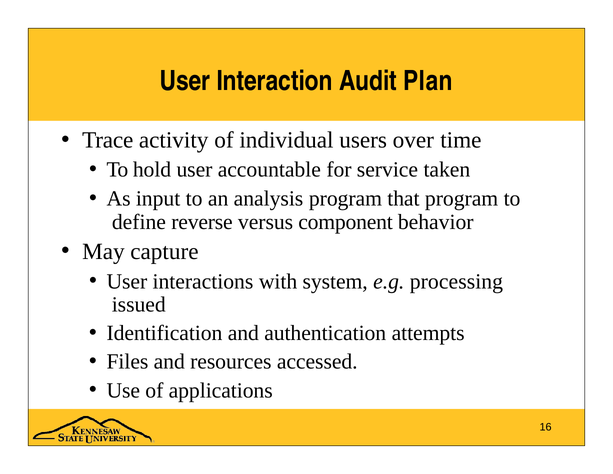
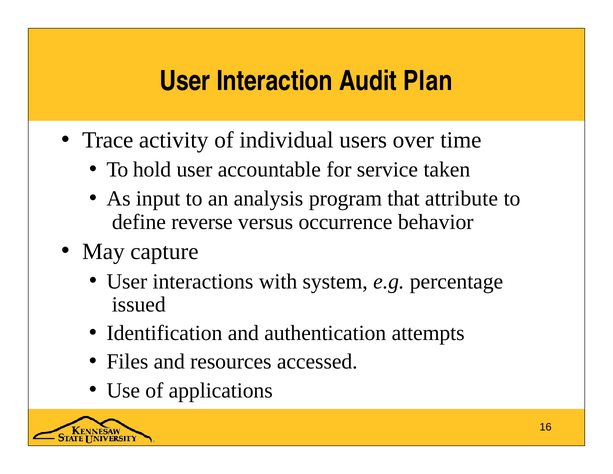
that program: program -> attribute (462, 199)
component: component -> occurrence (345, 222)
processing: processing -> percentage (456, 281)
